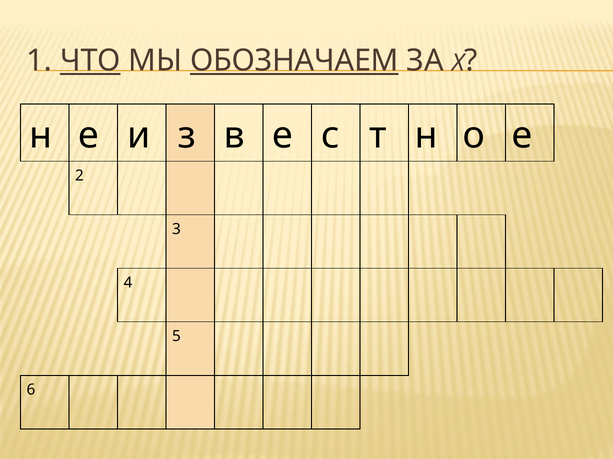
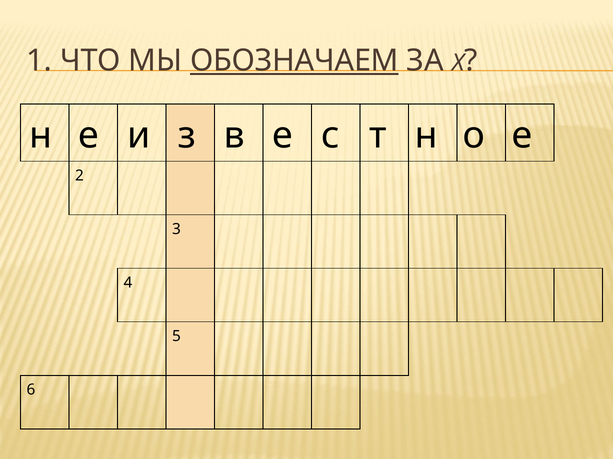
ЧТО underline: present -> none (90, 61)
